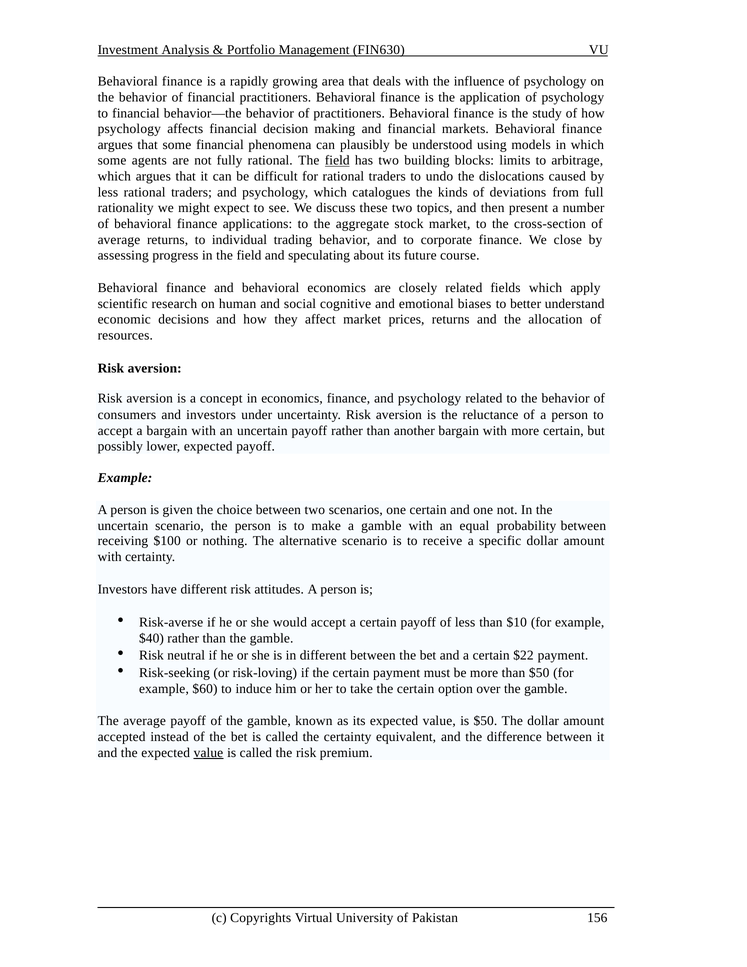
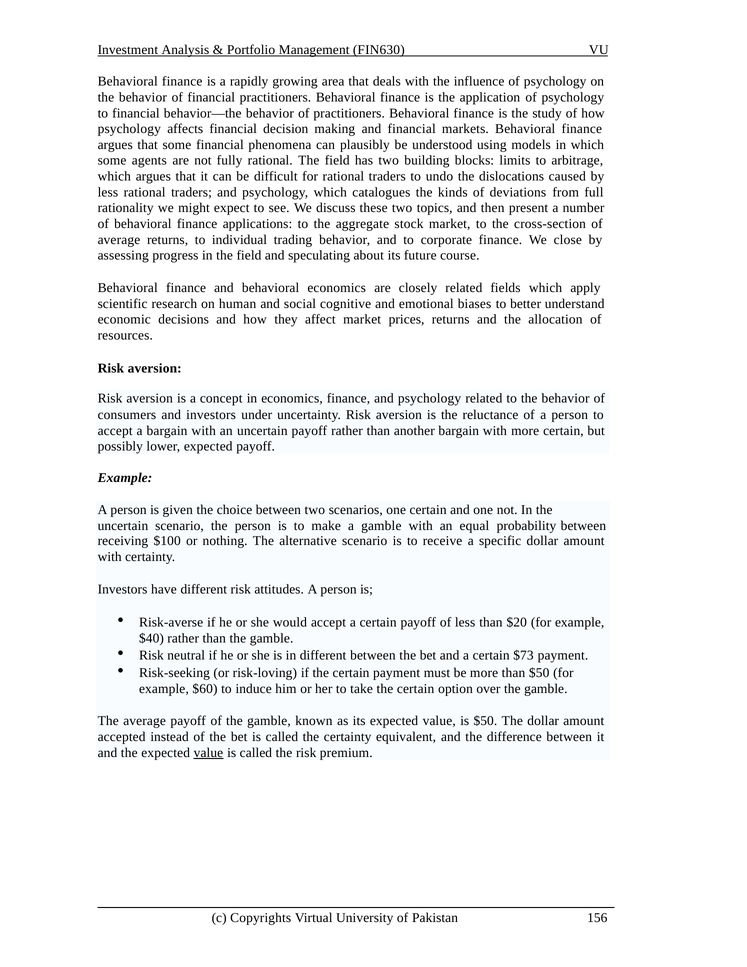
field underline: present -> none (337, 161)
$10: $10 -> $20 (517, 622)
$22: $22 -> $73 (523, 655)
